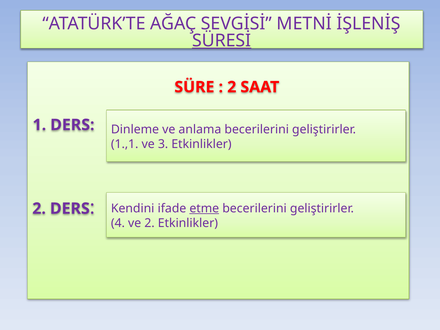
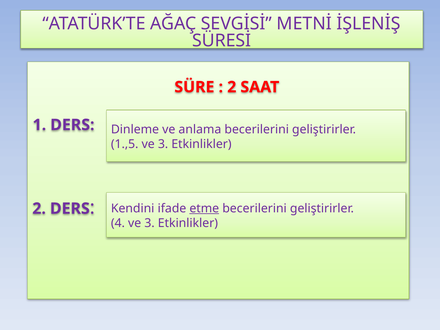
SÜRESİ underline: present -> none (222, 41)
1.,1: 1.,1 -> 1.,5 (125, 144)
4 ve 2: 2 -> 3 (149, 223)
